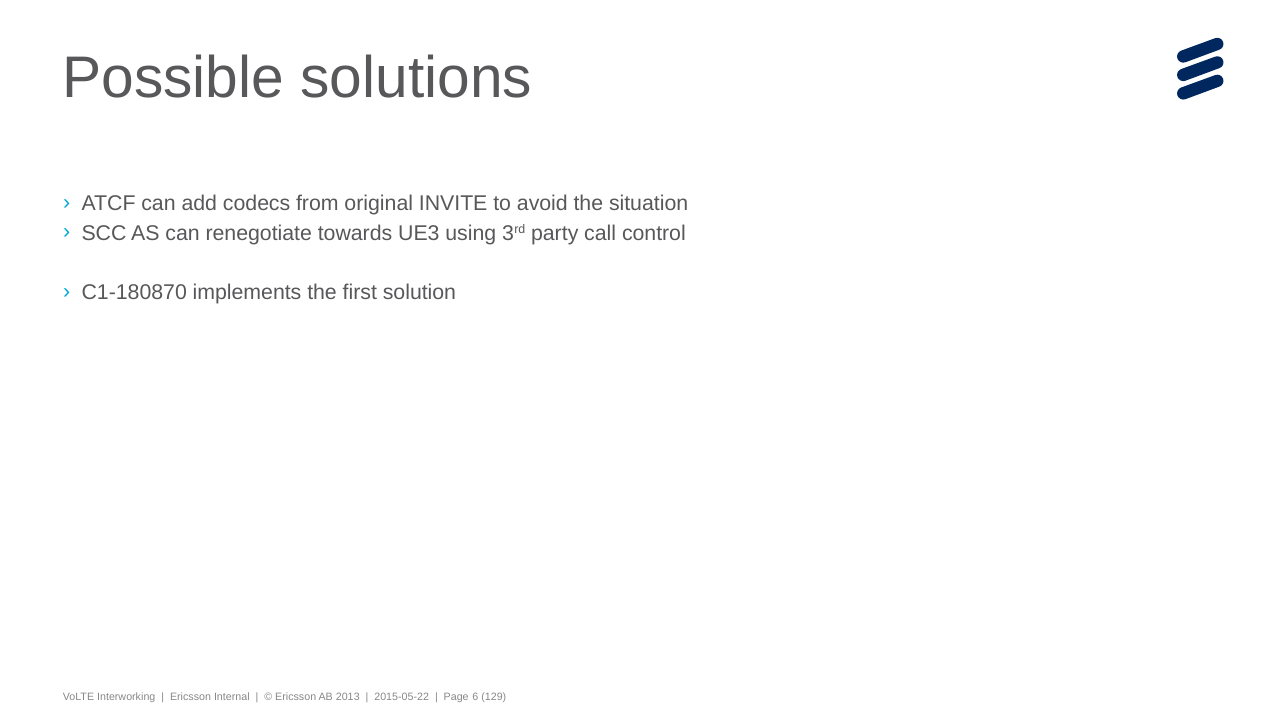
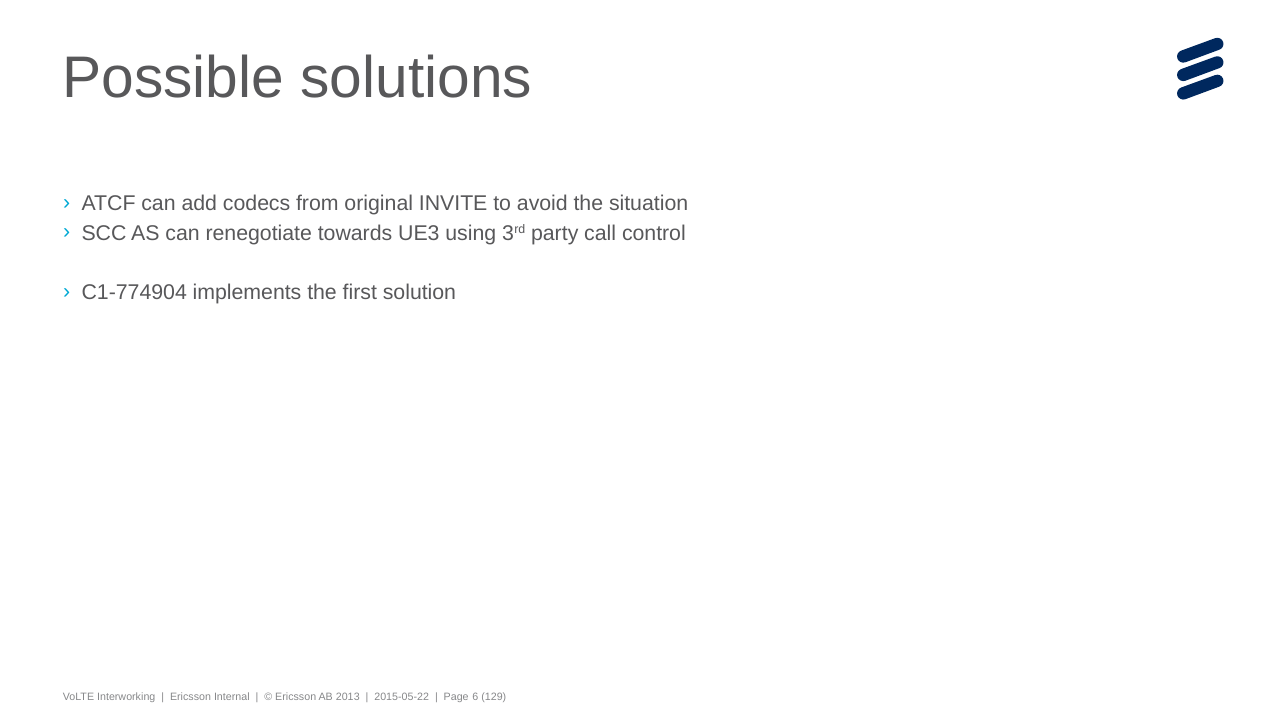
C1-180870: C1-180870 -> C1-774904 (134, 293)
